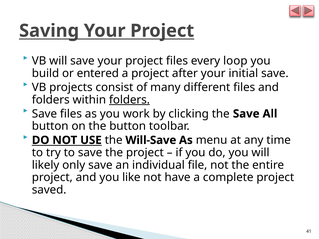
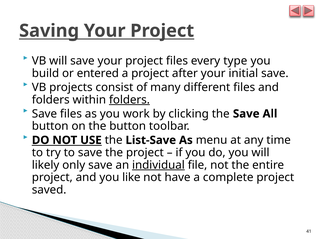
loop: loop -> type (235, 61)
Will-Save: Will-Save -> List-Save (151, 140)
individual underline: none -> present (158, 165)
